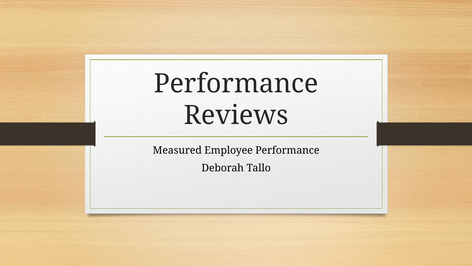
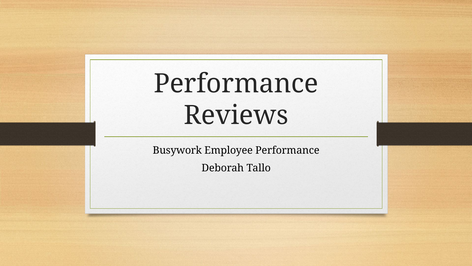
Measured: Measured -> Busywork (177, 150)
